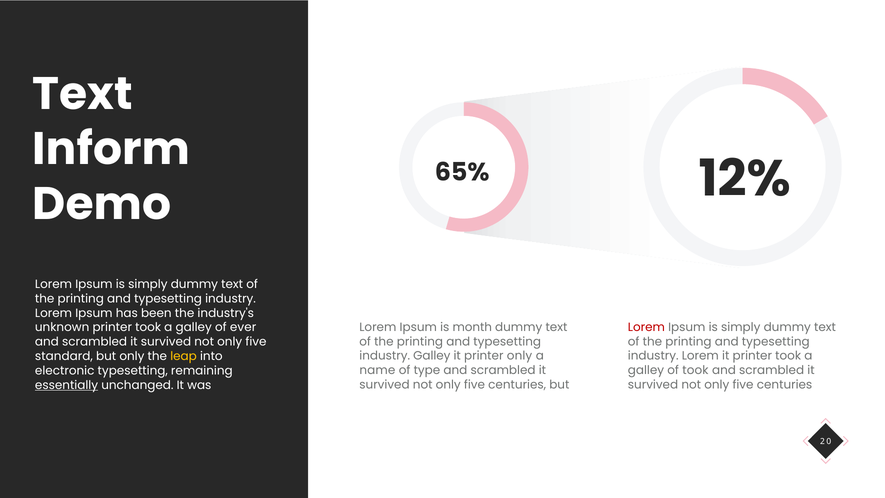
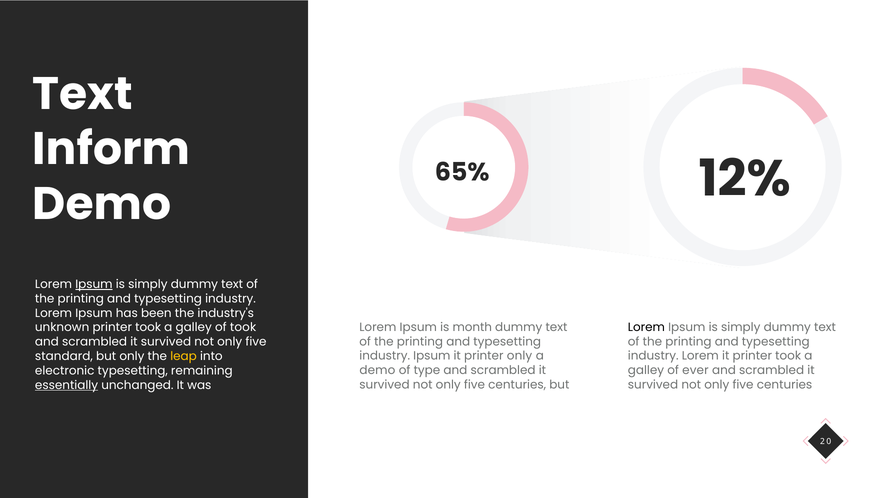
Ipsum underline: none -> present (94, 284)
Lorem colour: red -> black (646, 327)
of ever: ever -> took (243, 327)
industry Galley: Galley -> Ipsum (432, 356)
name: name -> demo (377, 370)
of took: took -> ever (695, 370)
